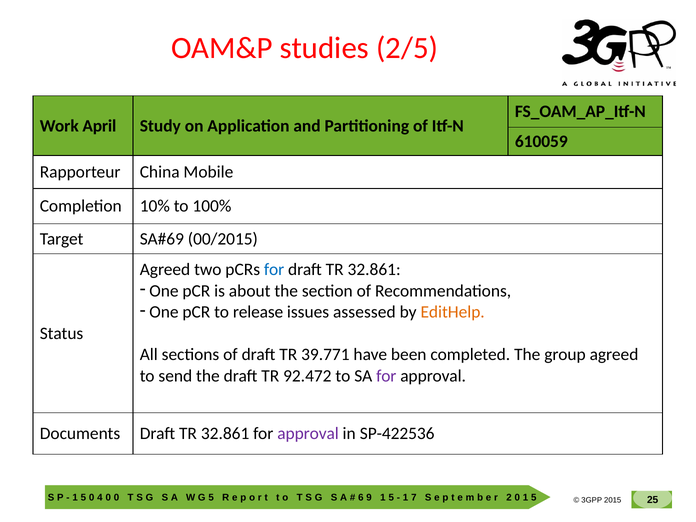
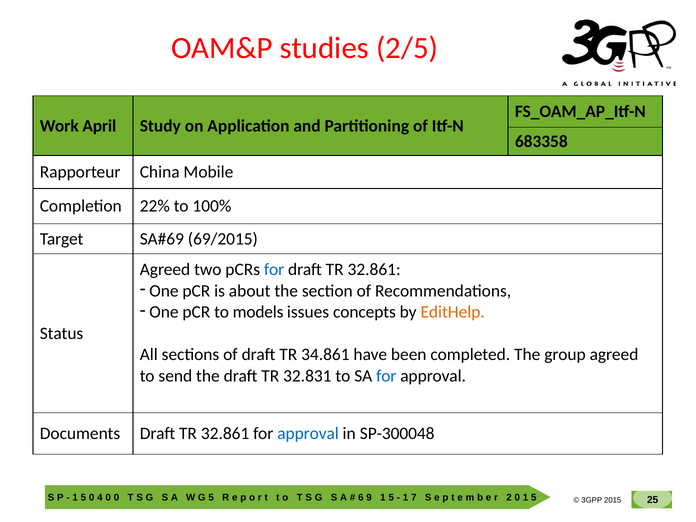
610059: 610059 -> 683358 (541, 141)
10%: 10% -> 22% (155, 206)
00/2015: 00/2015 -> 69/2015 (223, 239)
release: release -> models (258, 312)
assessed: assessed -> concepts (364, 312)
39.771: 39.771 -> 34.861 (325, 355)
92.472: 92.472 -> 32.831 (307, 376)
for colour: purple -> blue (386, 376)
approval colour: purple -> blue (308, 434)
SP-422536: SP-422536 -> SP-300048 (397, 434)
